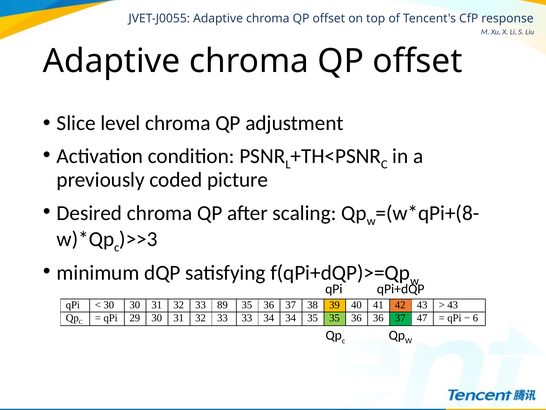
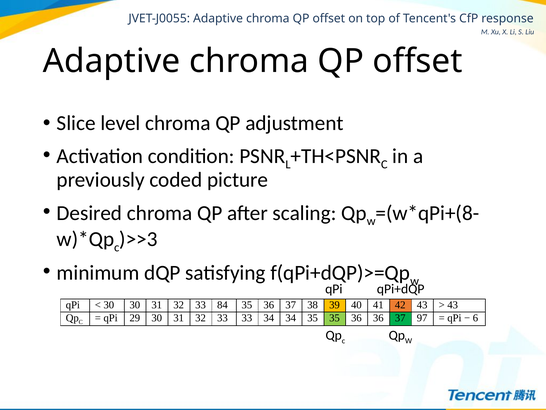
89: 89 -> 84 (222, 305)
47: 47 -> 97 (422, 318)
